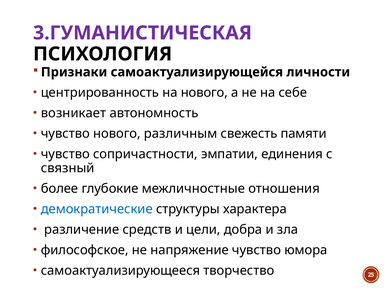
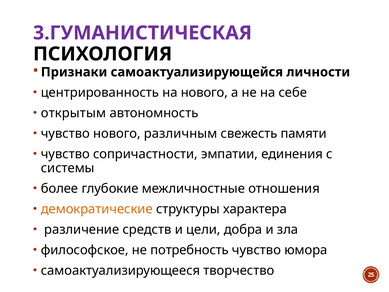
возникает: возникает -> открытым (74, 113)
связный: связный -> системы (68, 168)
демократические colour: blue -> orange (97, 209)
напряжение: напряжение -> потребность (190, 250)
